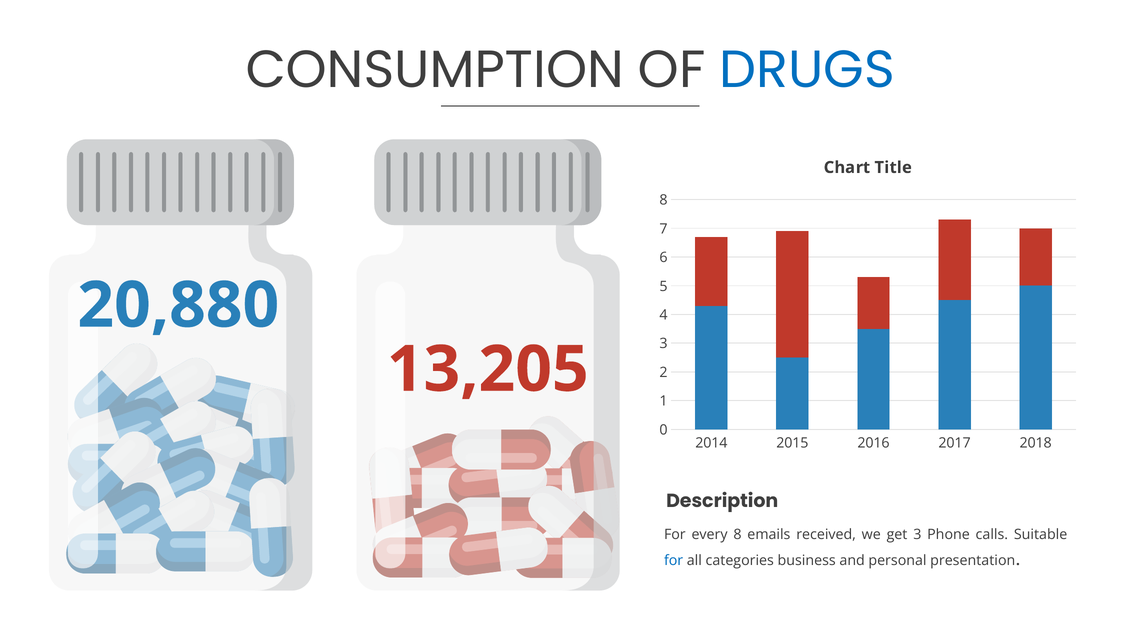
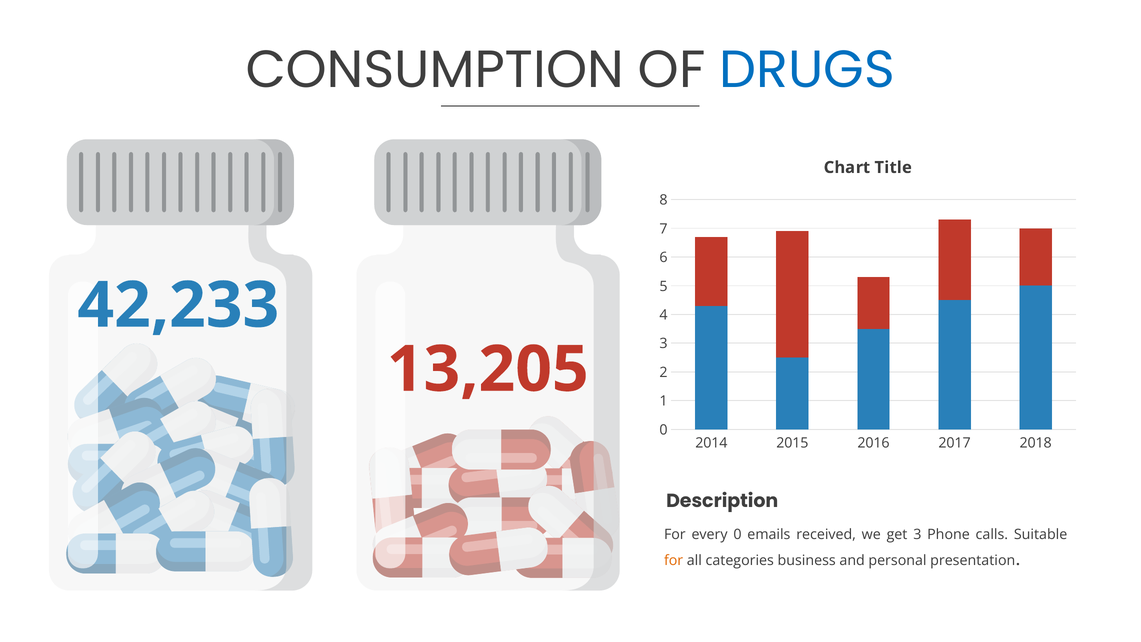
20,880: 20,880 -> 42,233 (178, 305)
every 8: 8 -> 0 (737, 535)
for colour: blue -> orange (674, 560)
